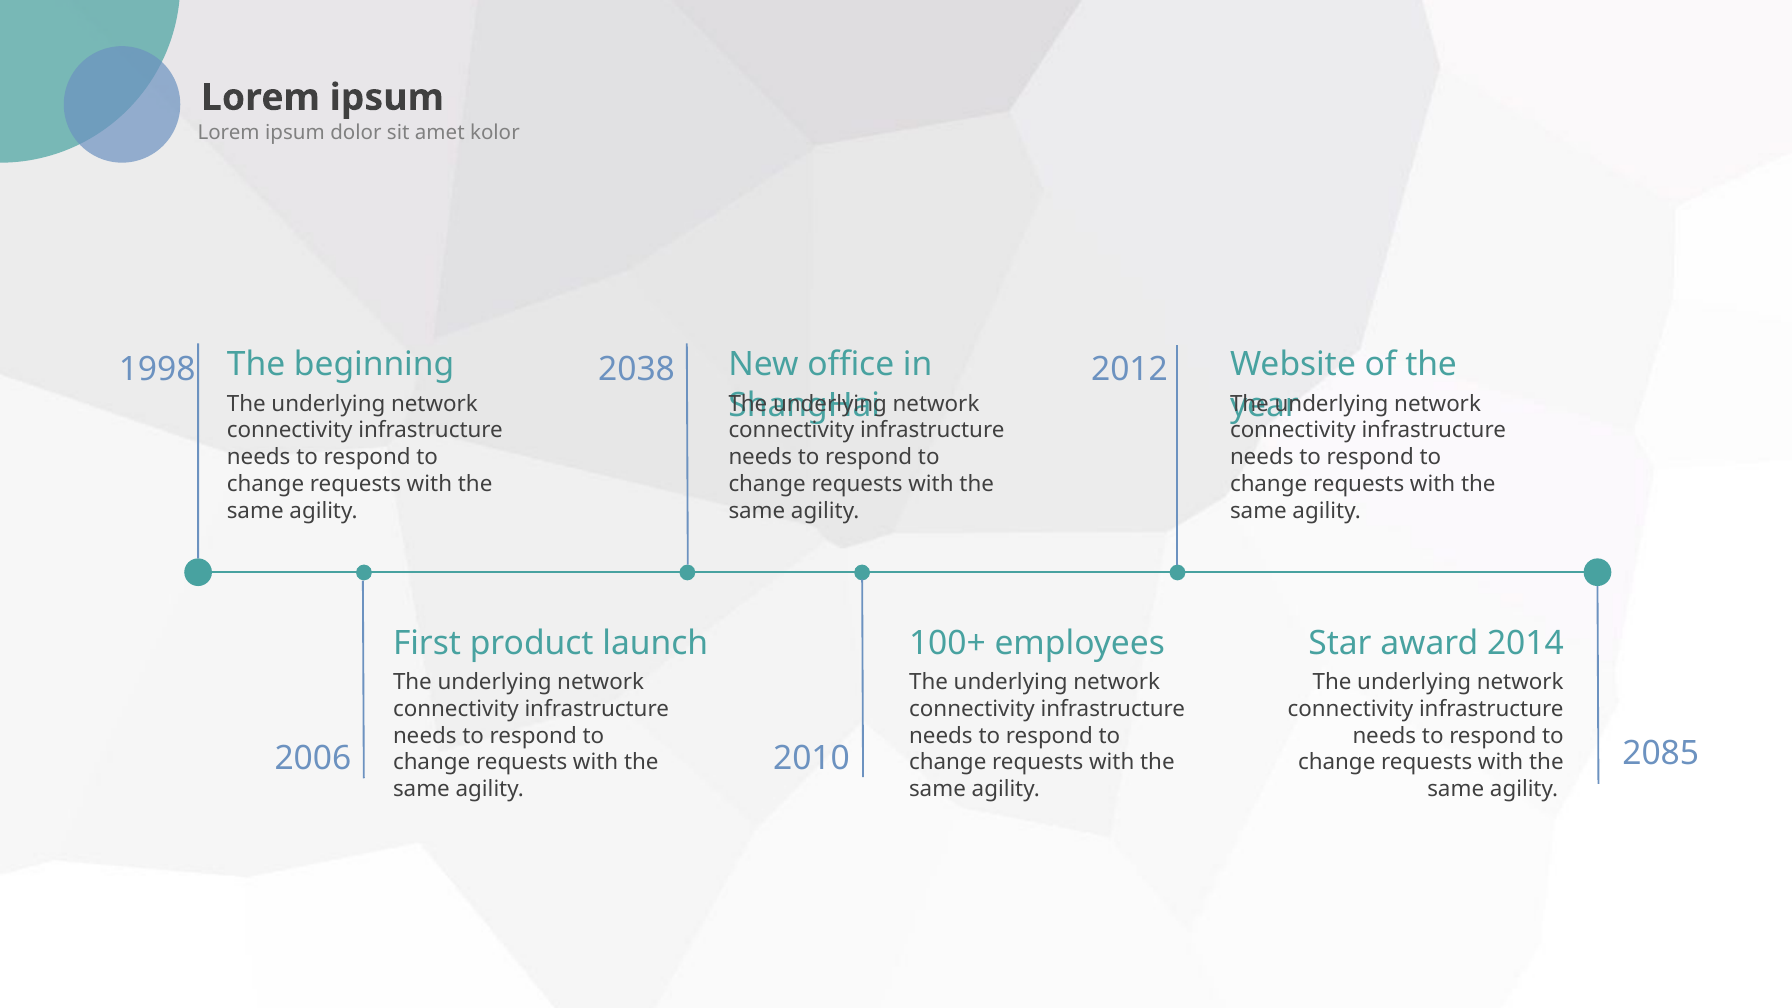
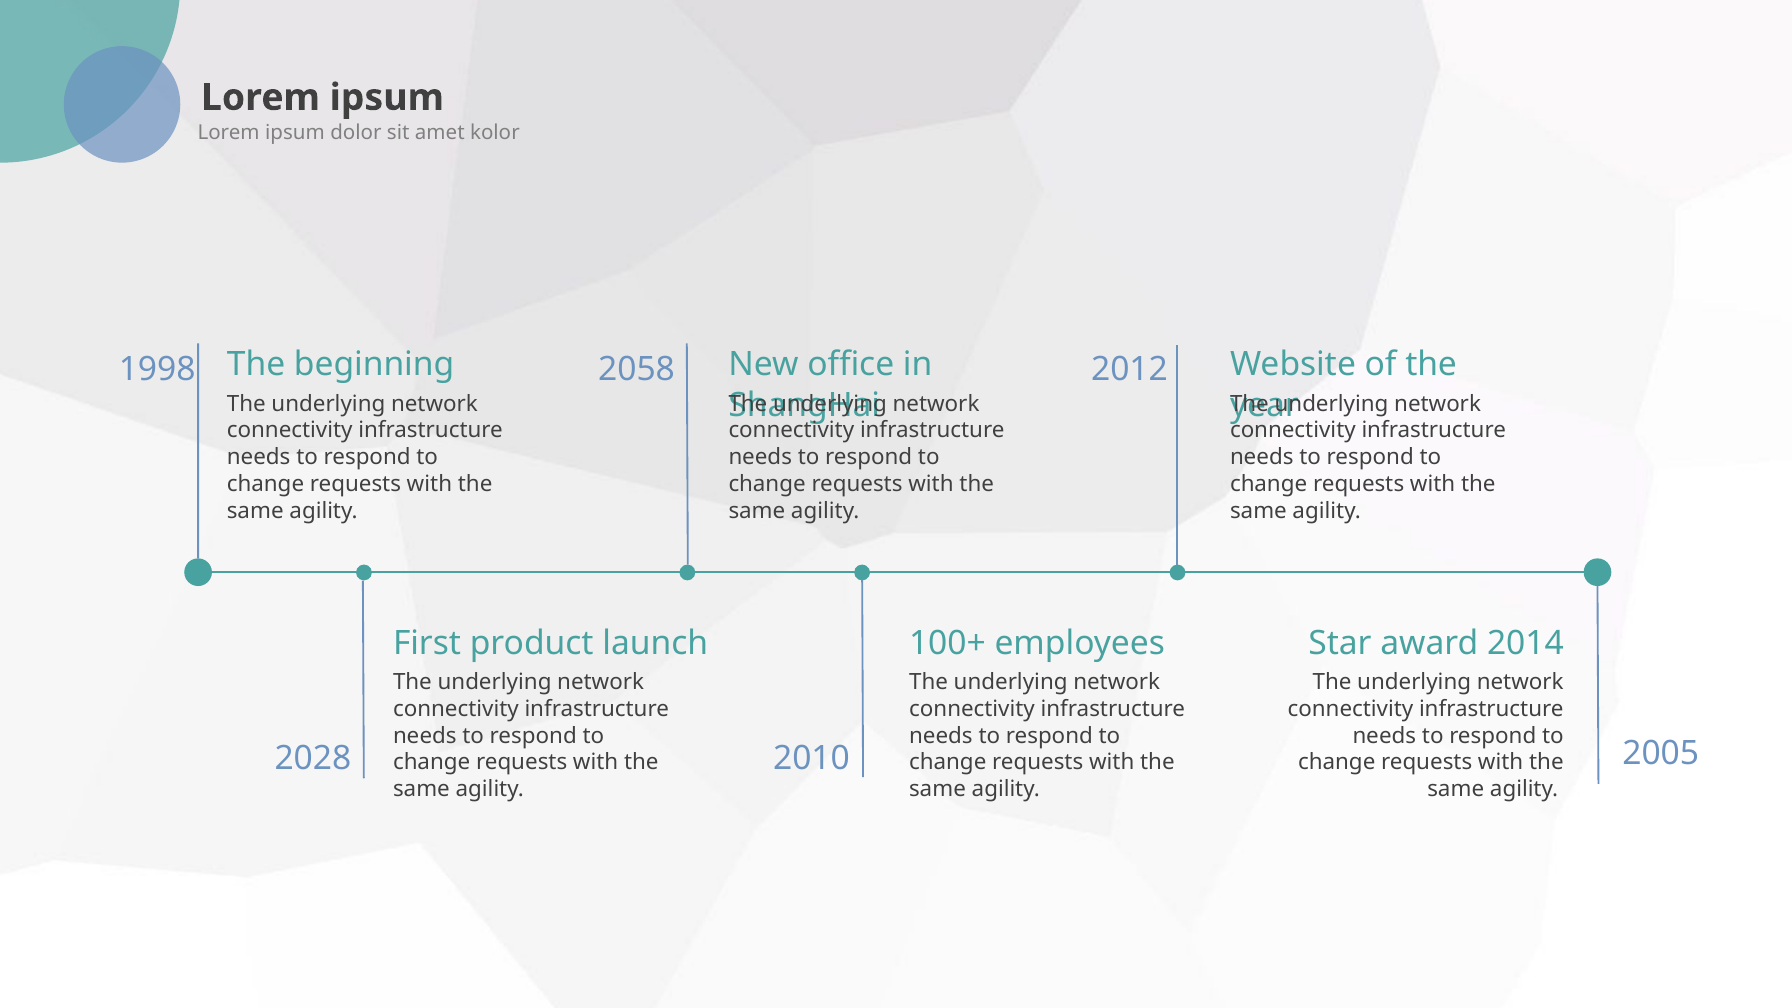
2038: 2038 -> 2058 (637, 369)
2085: 2085 -> 2005 (1661, 753)
2006: 2006 -> 2028 (313, 759)
